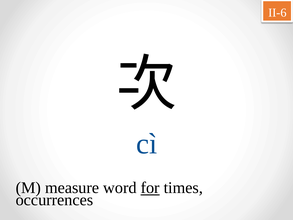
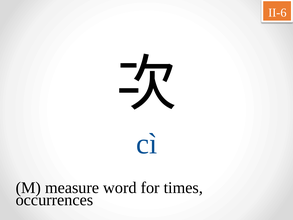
for underline: present -> none (150, 188)
